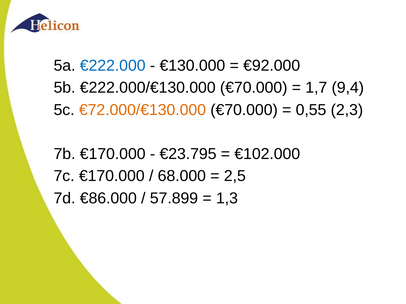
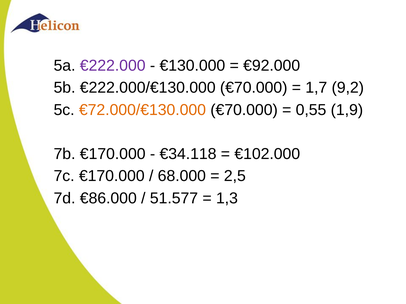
€222.000 colour: blue -> purple (113, 66)
9,4: 9,4 -> 9,2 (348, 88)
2,3: 2,3 -> 1,9 (347, 110)
€23.795: €23.795 -> €34.118 (188, 154)
57.899: 57.899 -> 51.577 (174, 198)
